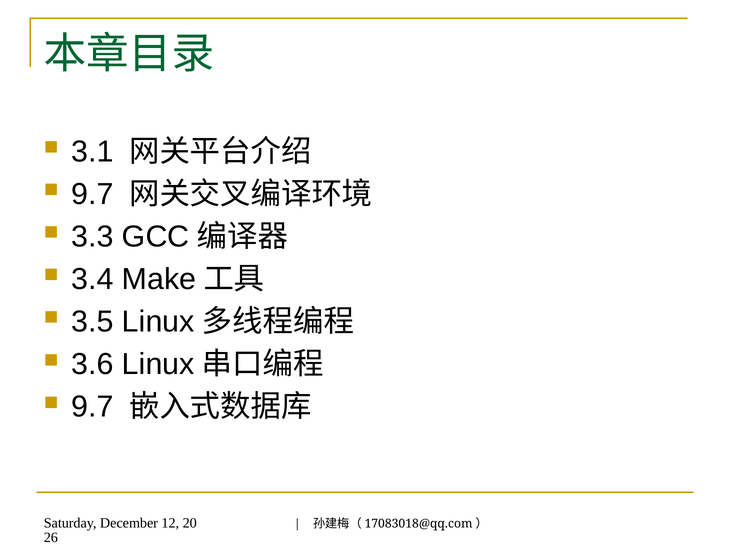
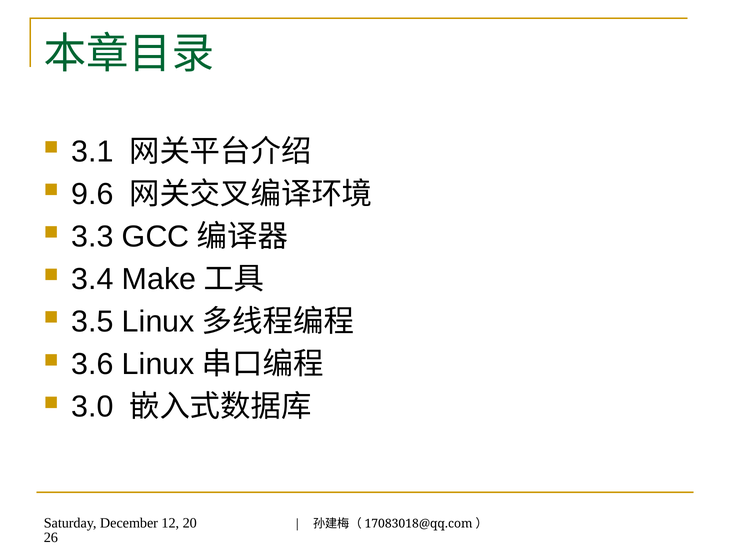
9.7: 9.7 -> 9.6 (92, 194)
9.7: 9.7 -> 3.0 (92, 407)
